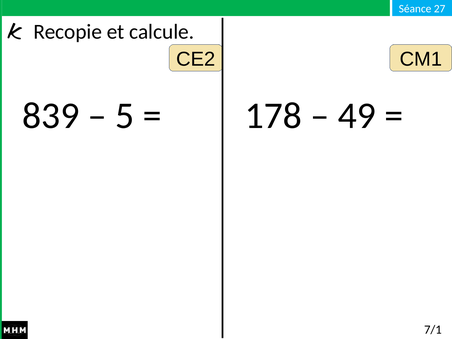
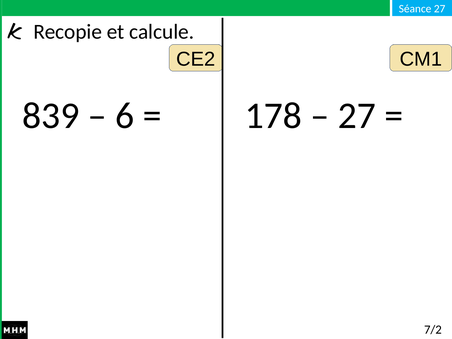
5: 5 -> 6 (125, 116)
49: 49 -> 27 (357, 116)
7/1: 7/1 -> 7/2 (433, 330)
